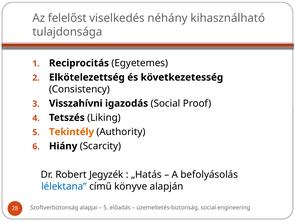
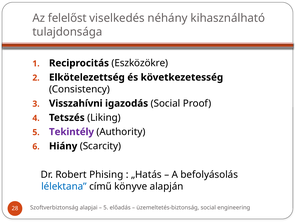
Egyetemes: Egyetemes -> Eszközökre (140, 63)
Tekintély colour: orange -> purple (72, 131)
Jegyzék: Jegyzék -> Phising (106, 174)
